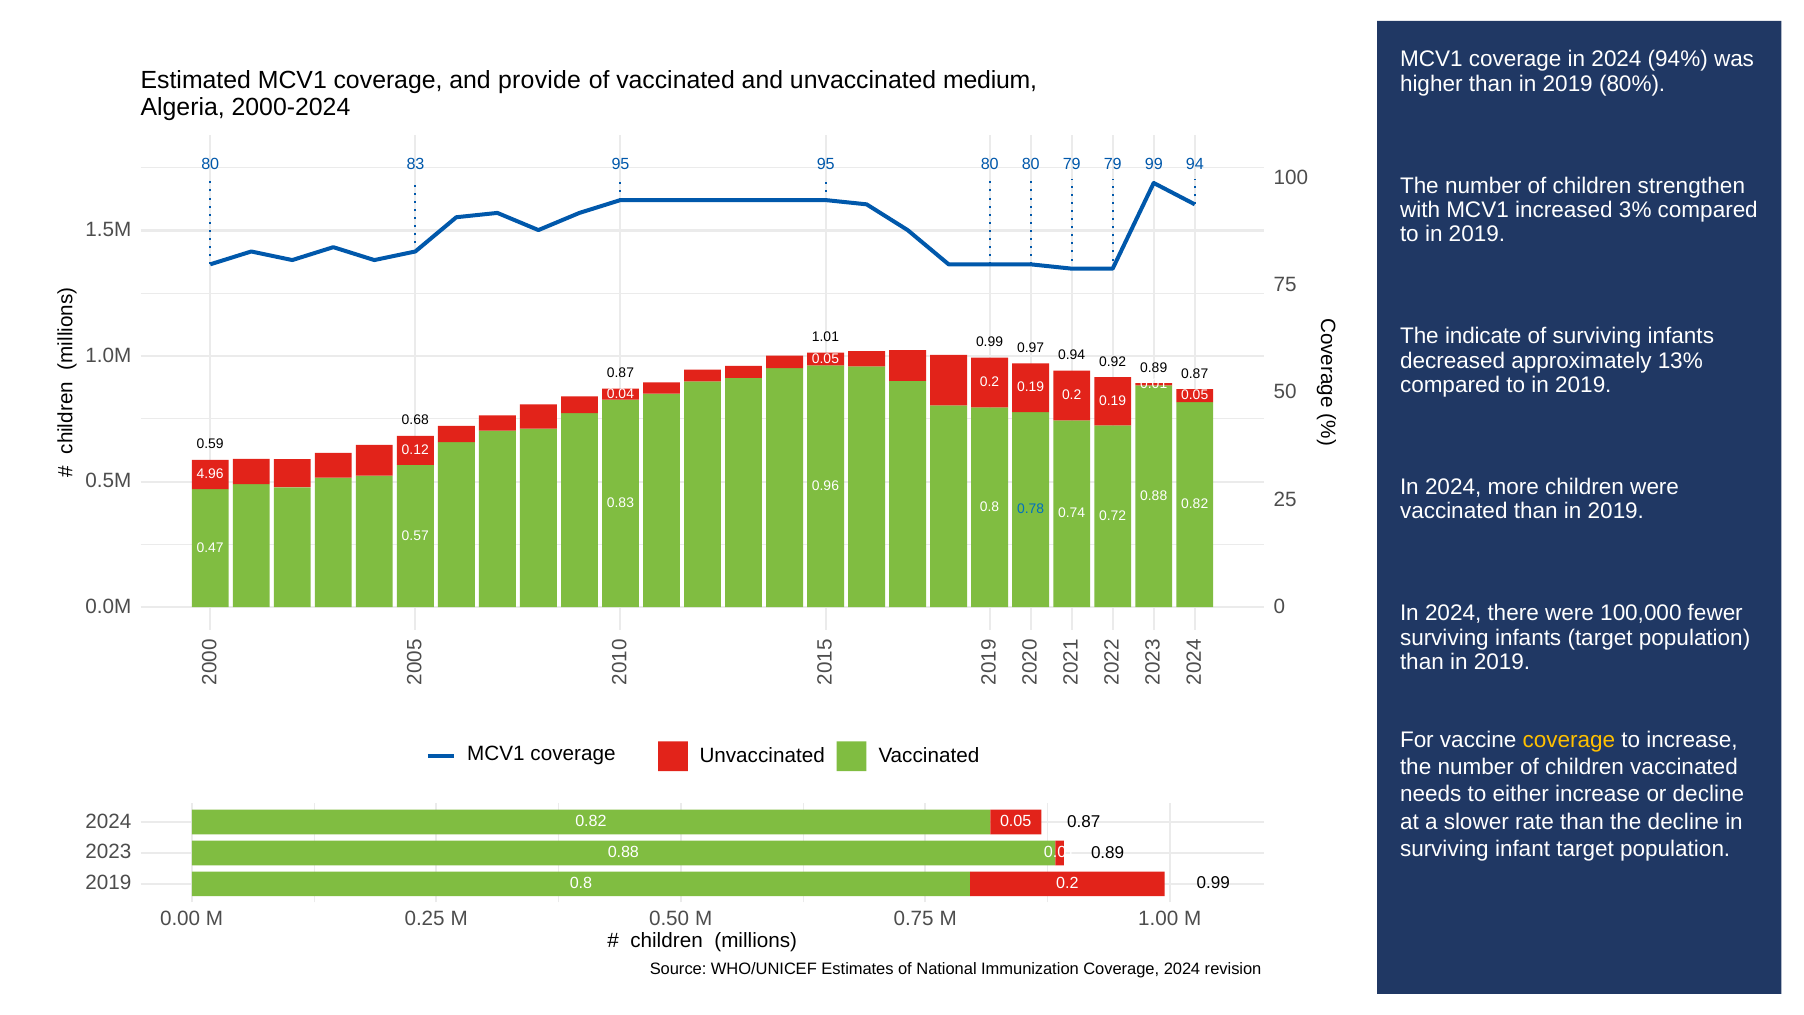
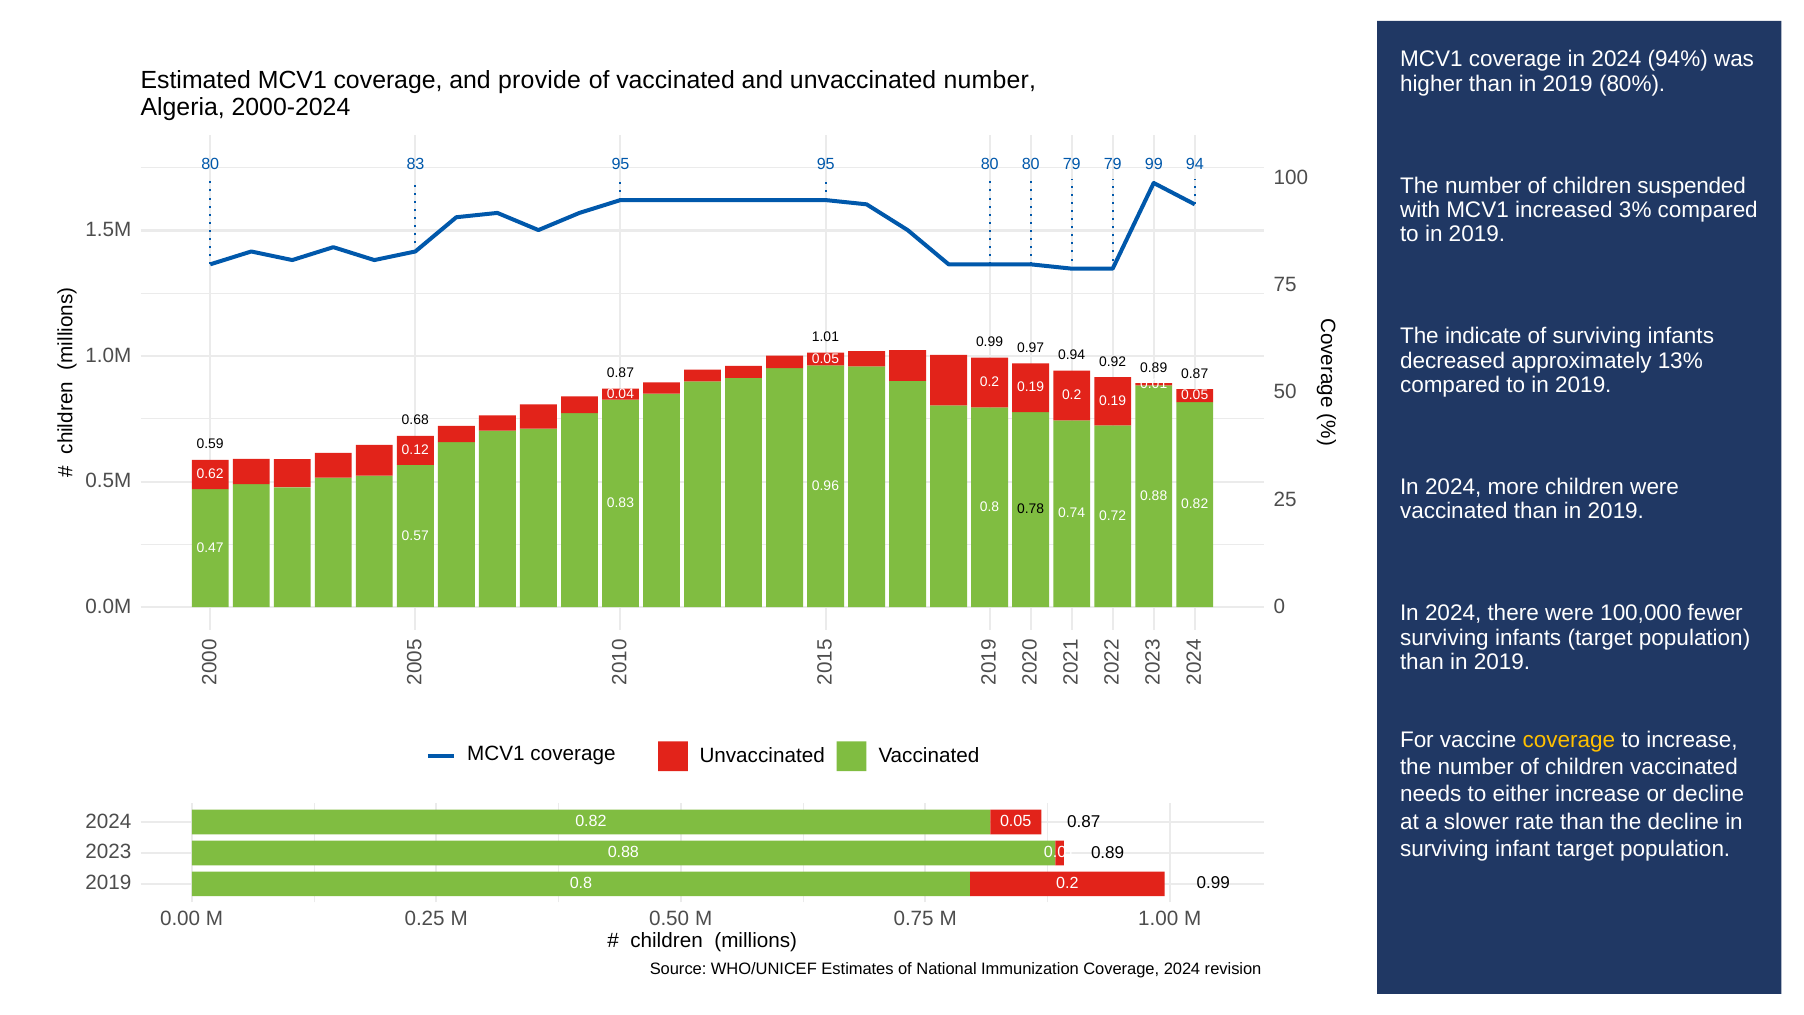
unvaccinated medium: medium -> number (990, 80)
strengthen: strengthen -> suspended (1692, 186)
4.96: 4.96 -> 0.62 (210, 474)
0.78 colour: blue -> black (1031, 509)
